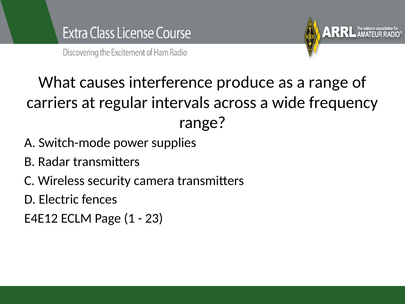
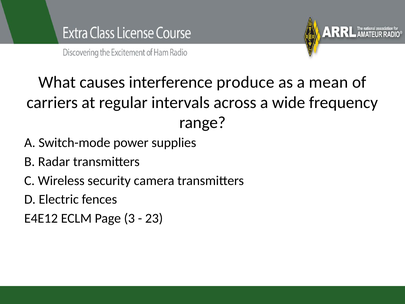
a range: range -> mean (328, 82)
1: 1 -> 3 (129, 218)
